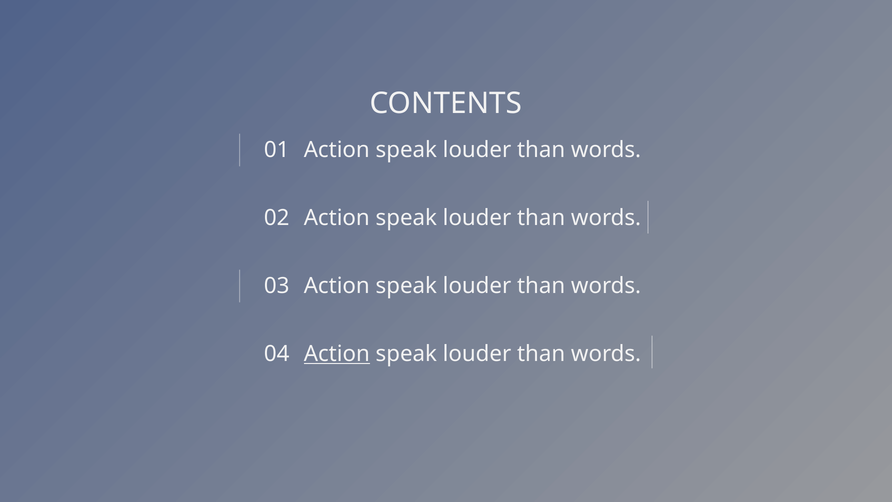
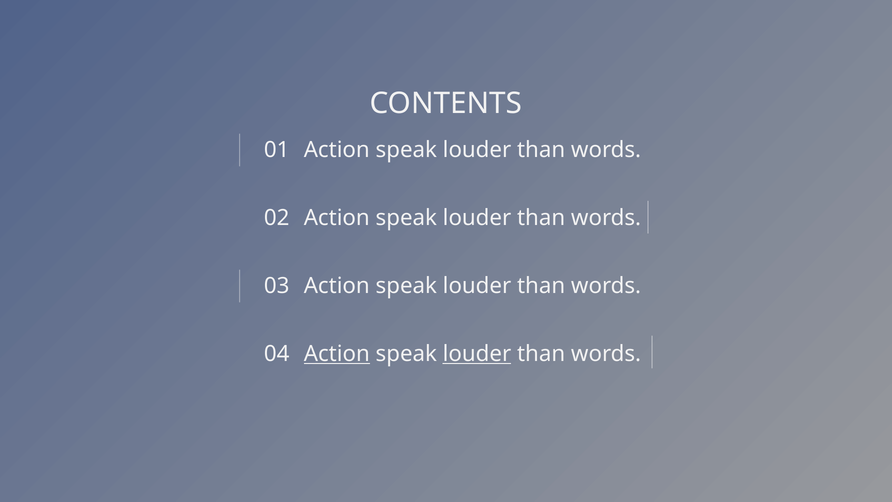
louder underline: none -> present (477, 354)
